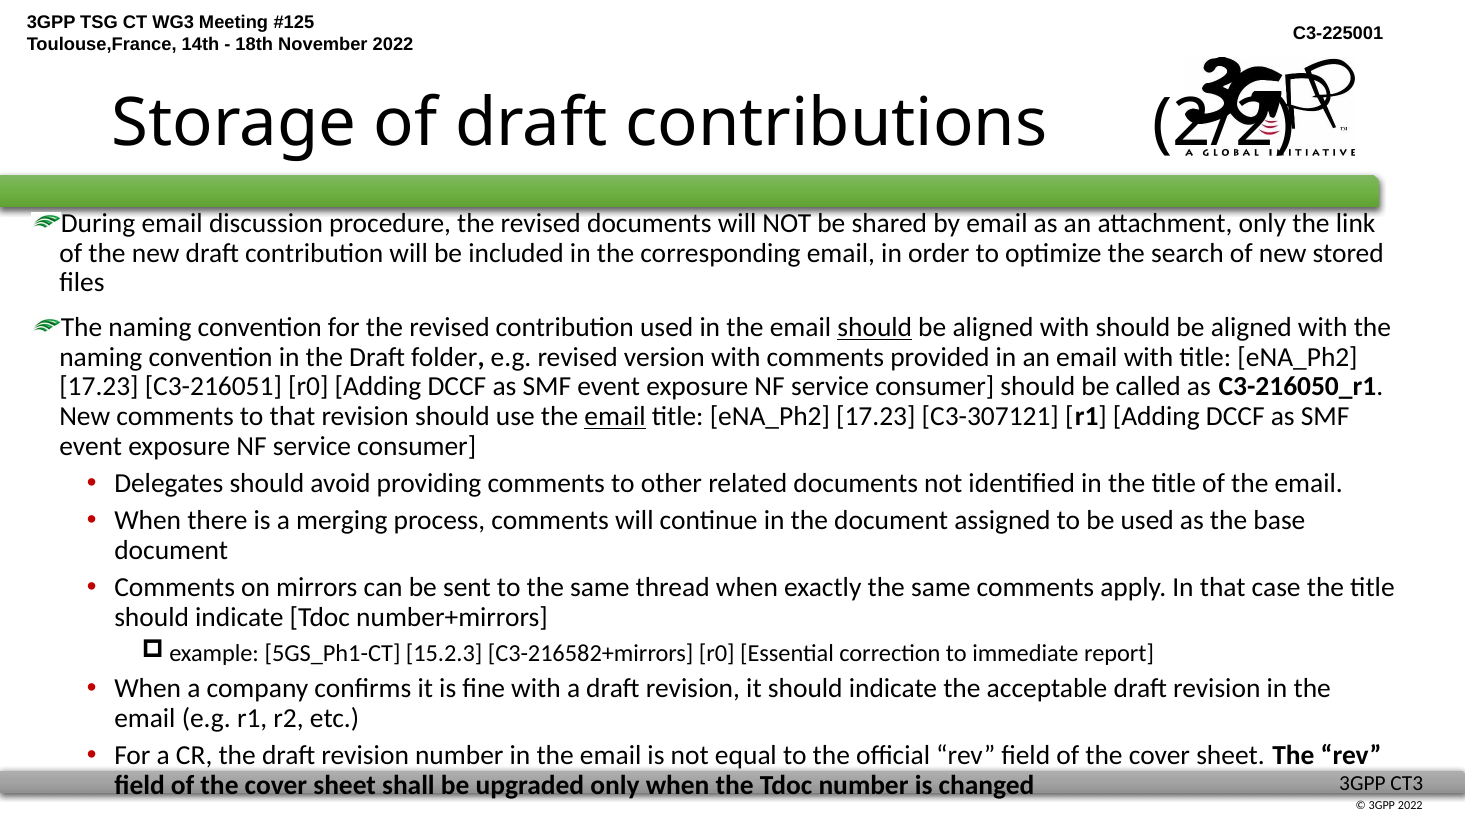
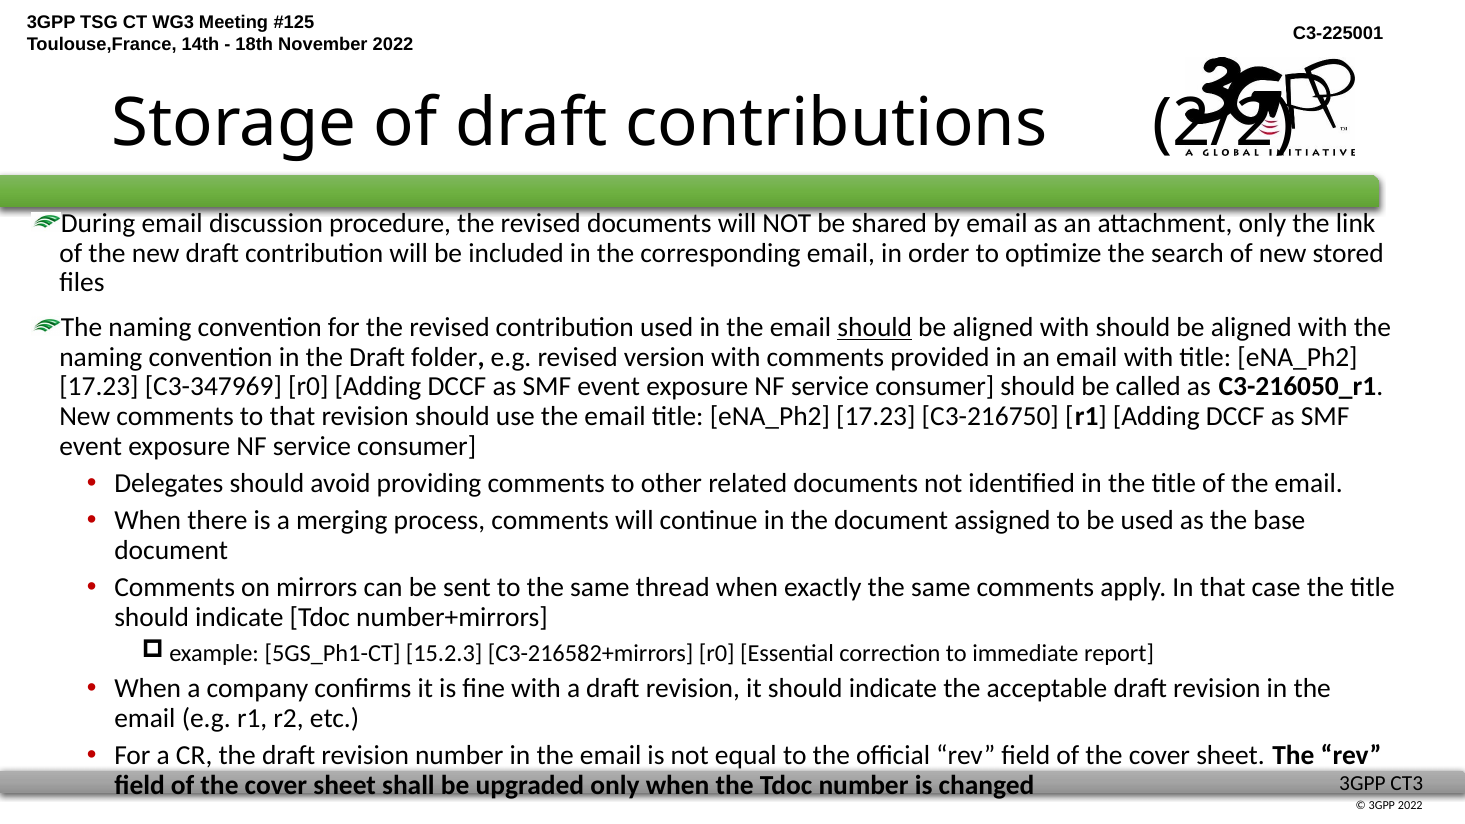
C3-216051: C3-216051 -> C3-347969 (213, 387)
email underline: present -> none (615, 417)
C3-307121: C3-307121 -> C3-216750 (990, 417)
